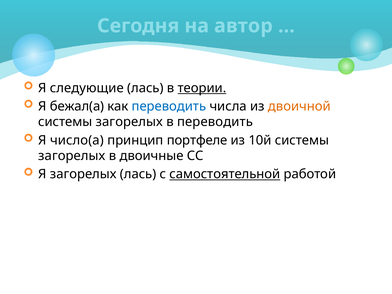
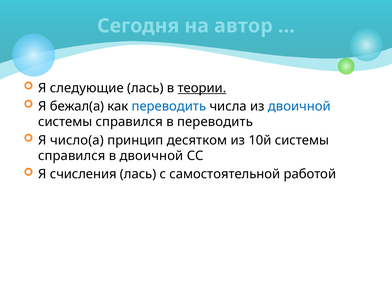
двоичной colour: orange -> blue (299, 106)
загорелых: загорелых -> справился (129, 122)
портфеле: портфеле -> десятком (197, 140)
загорелых: загорелых -> справился (72, 156)
в двоичные: двоичные -> двоичной (152, 156)
Я загорелых: загорелых -> счисления (83, 174)
самостоятельной underline: present -> none (225, 174)
